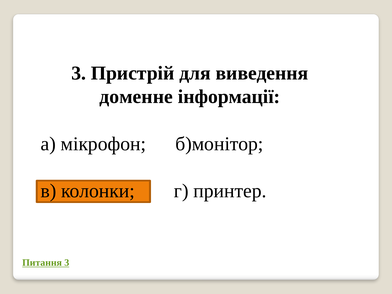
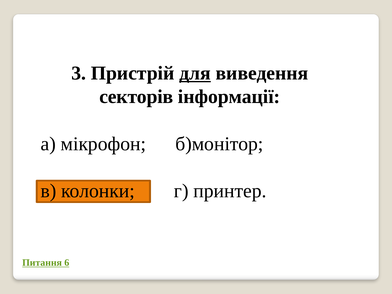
для underline: none -> present (195, 73)
доменне: доменне -> секторів (136, 97)
Питання 3: 3 -> 6 (67, 263)
